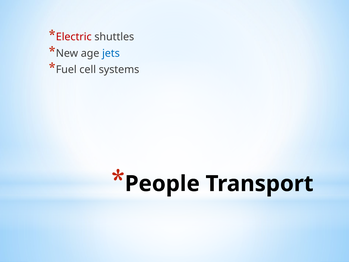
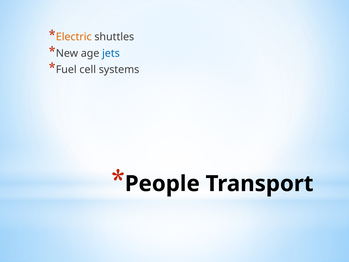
Electric colour: red -> orange (74, 37)
